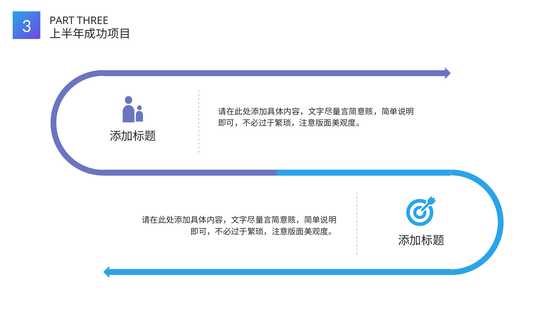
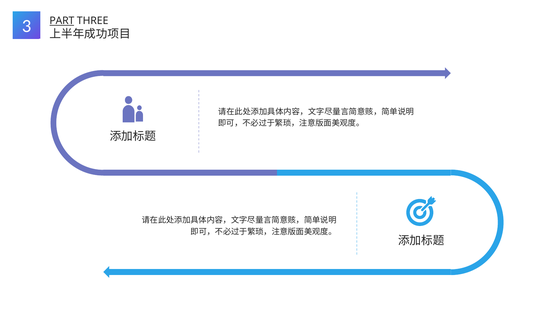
PART underline: none -> present (62, 21)
